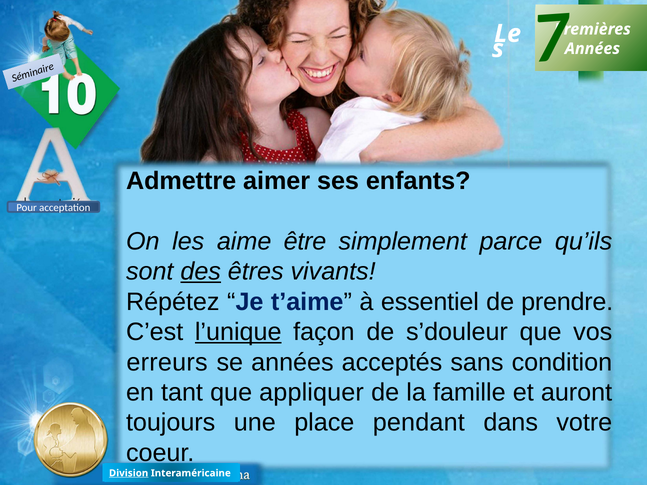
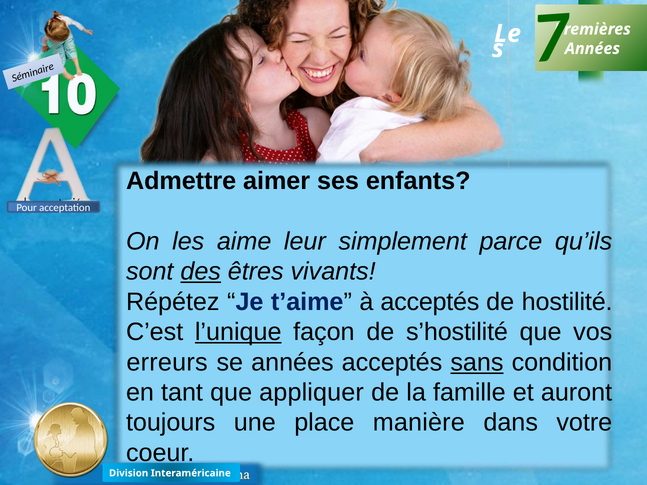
être: être -> leur (305, 242)
à essentiel: essentiel -> acceptés (430, 302)
prendre: prendre -> hostilité (567, 302)
s’douleur: s’douleur -> s’hostilité (457, 332)
sans underline: none -> present (477, 362)
pendant: pendant -> manière (419, 423)
Division underline: present -> none (129, 473)
